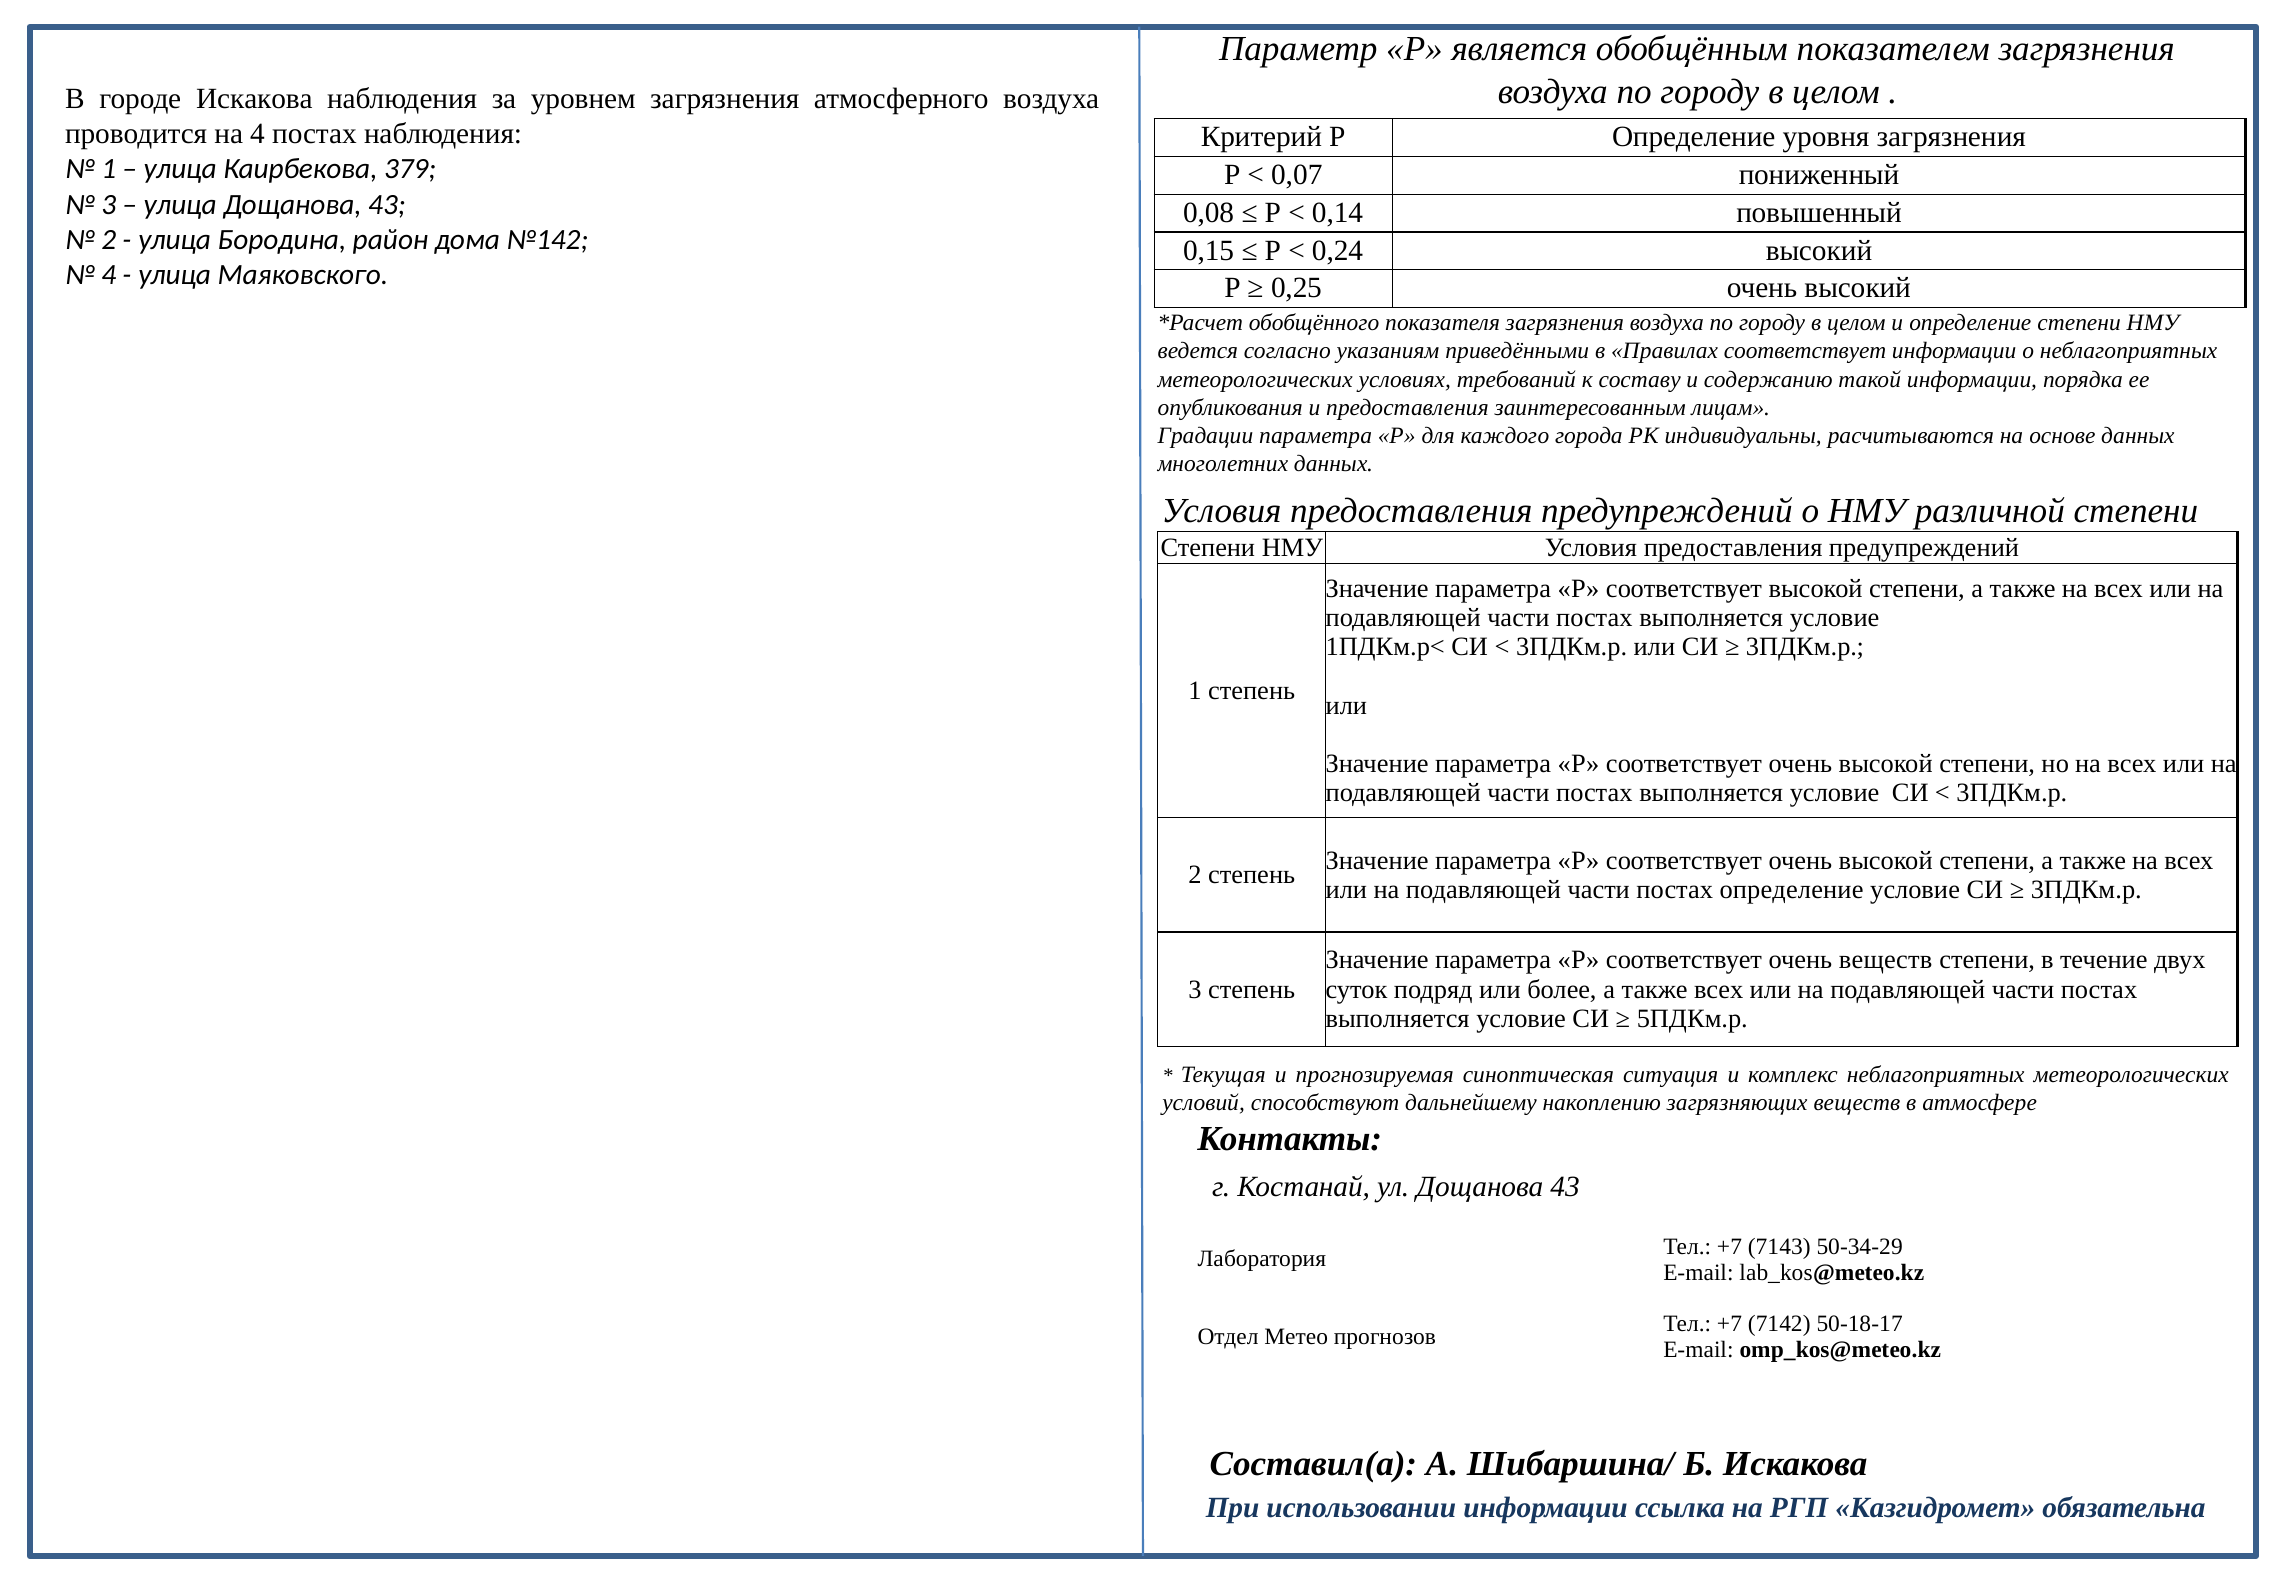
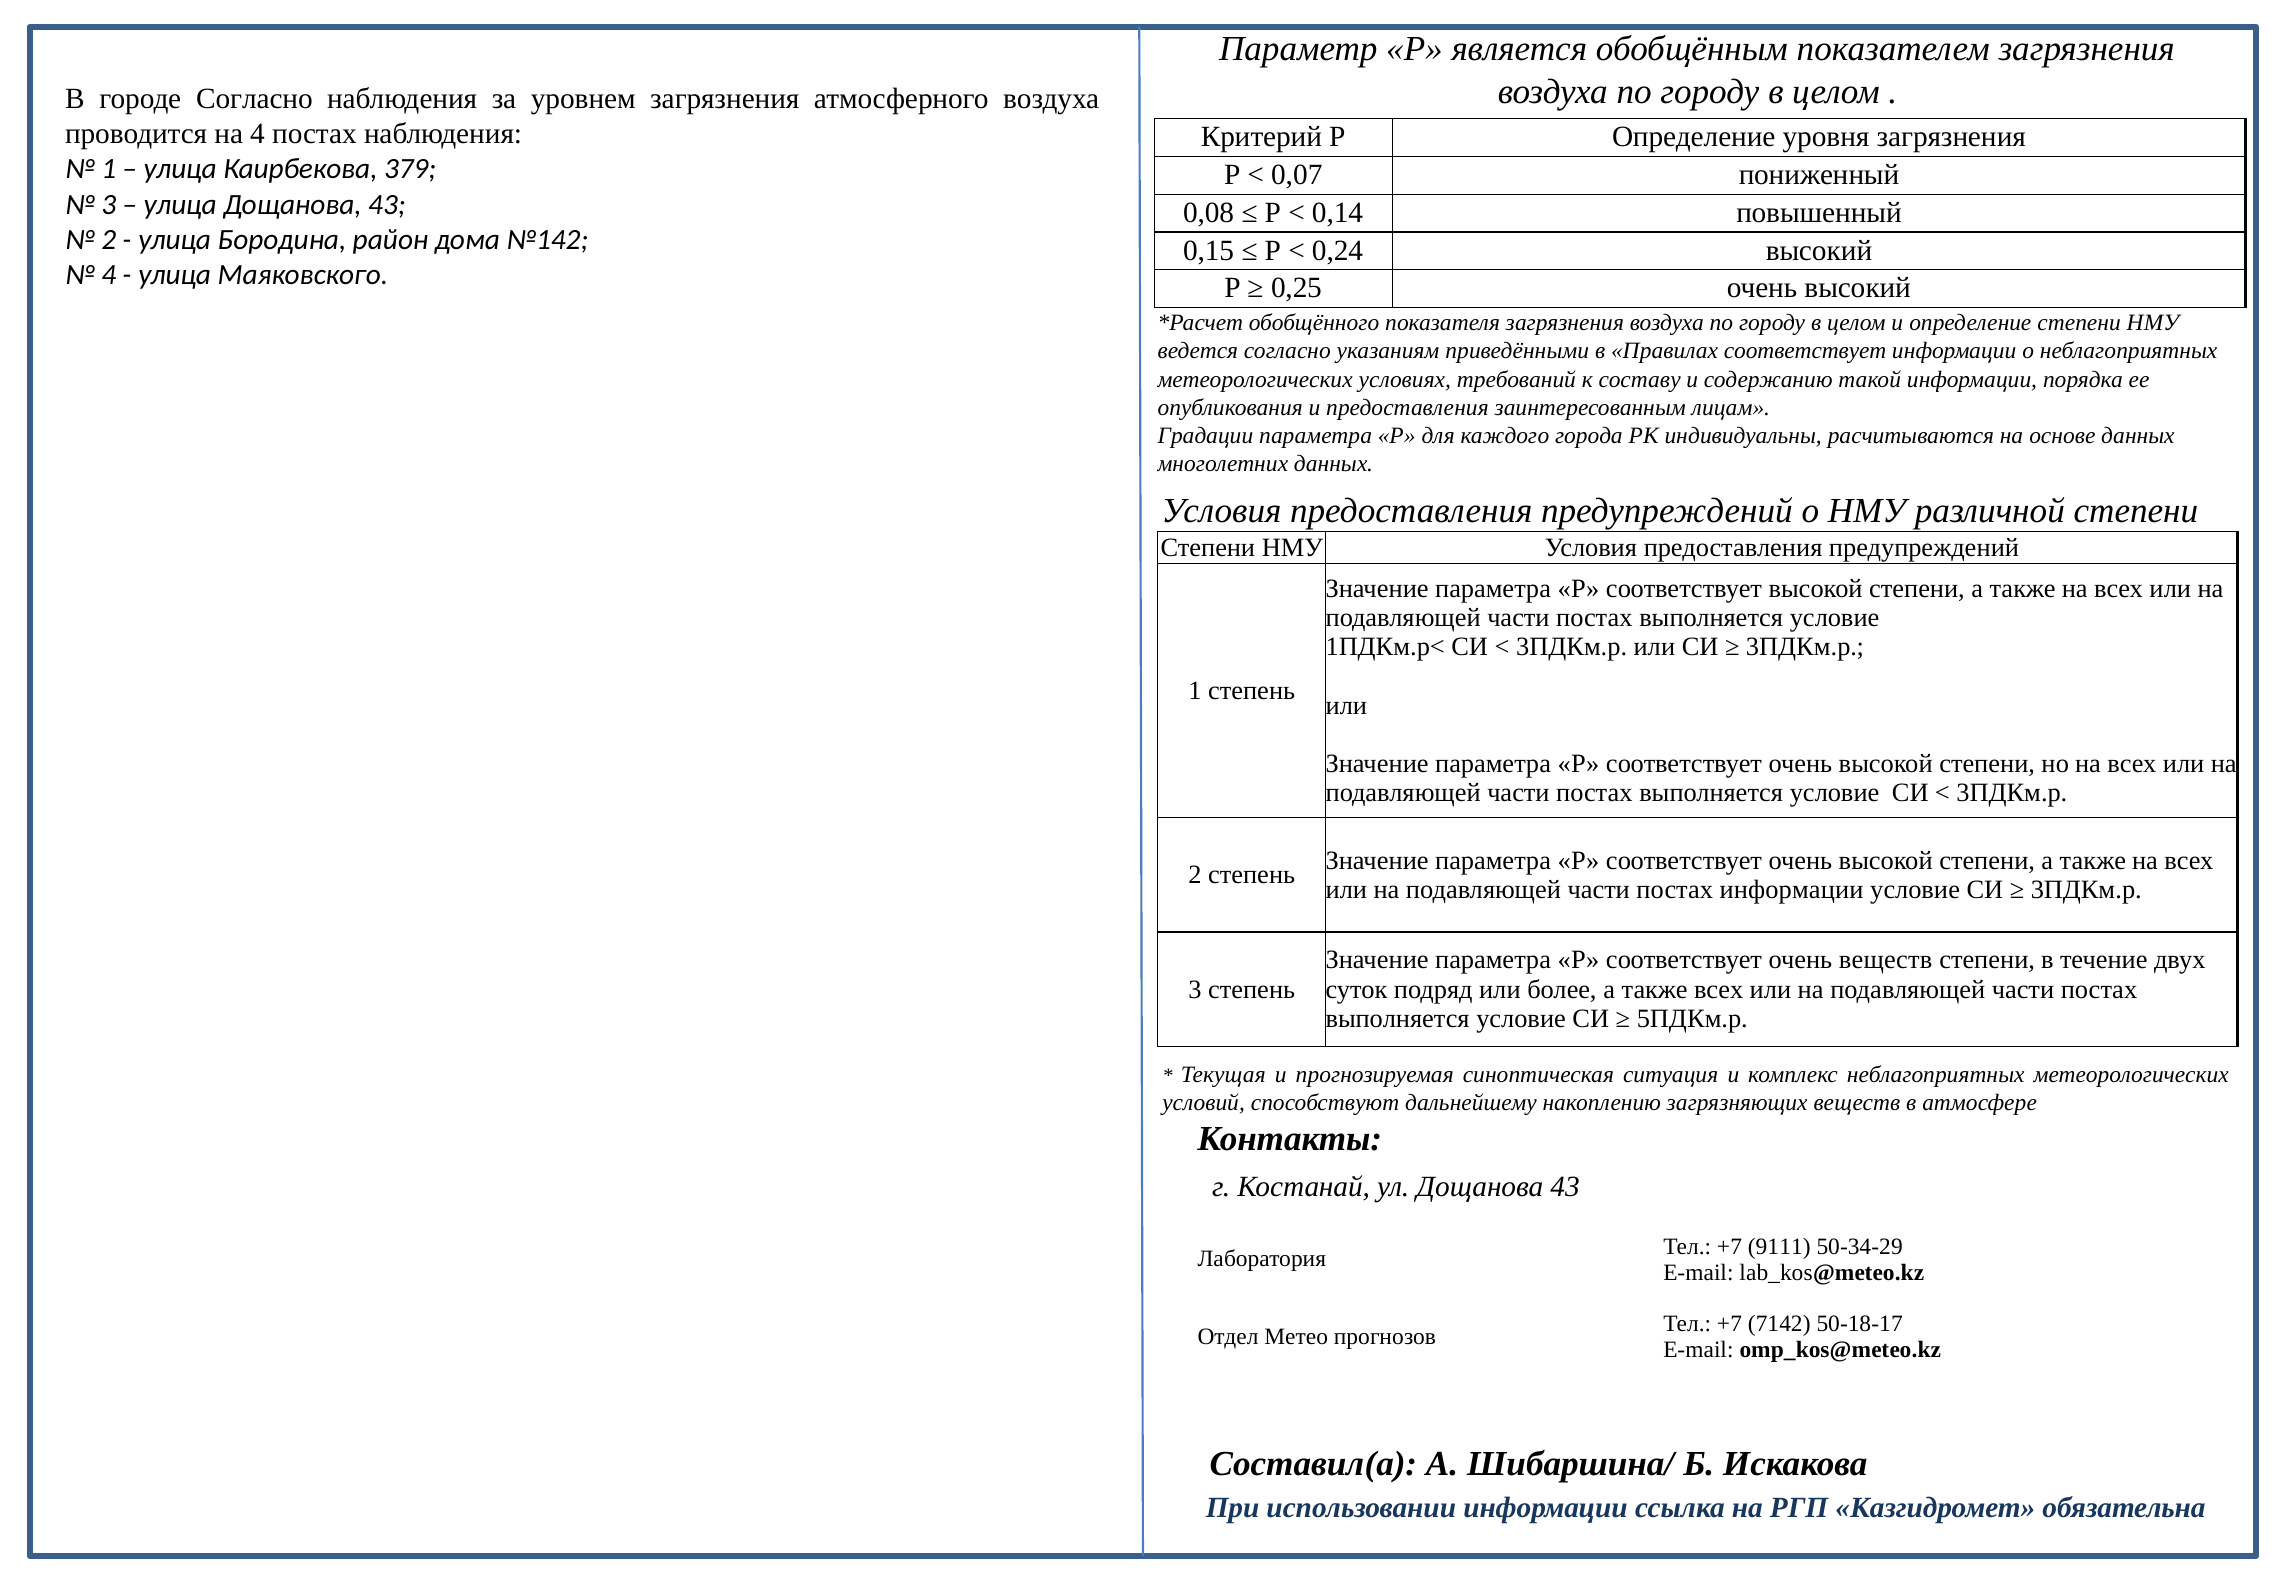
городе Искакова: Искакова -> Согласно (254, 99)
постах определение: определение -> информации (1792, 889)
7143: 7143 -> 9111 (1779, 1246)
